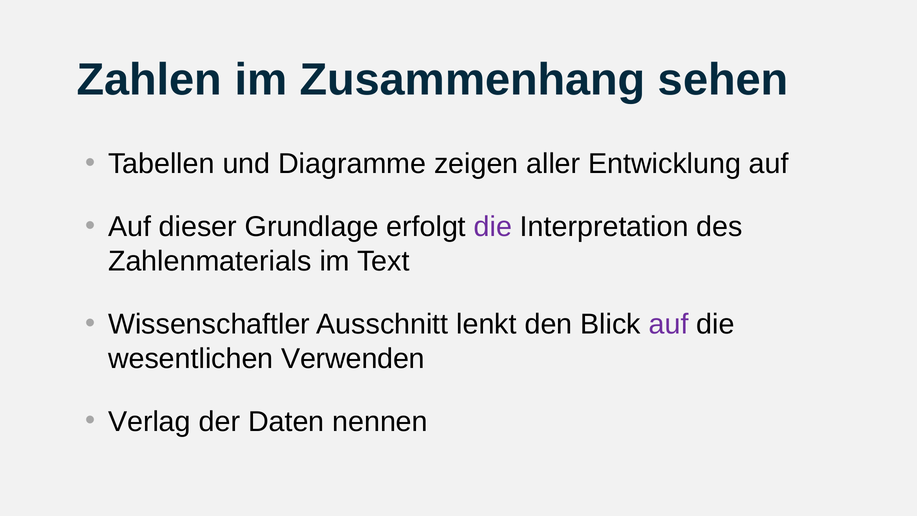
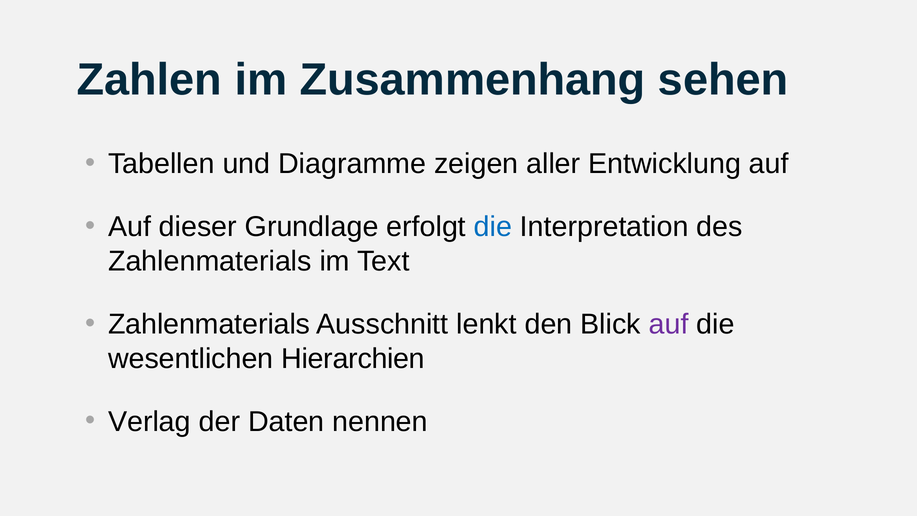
die colour: purple -> blue (493, 227)
Wissenschaftler: Wissenschaftler -> Zahlenmaterials (209, 324)
Verwenden: Verwenden -> Hierarchien (353, 358)
